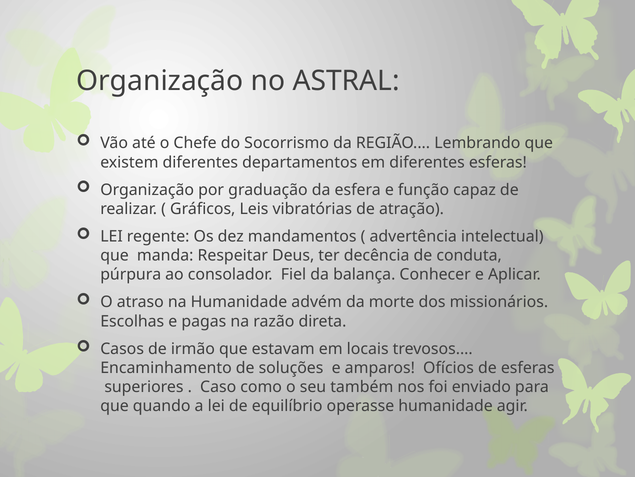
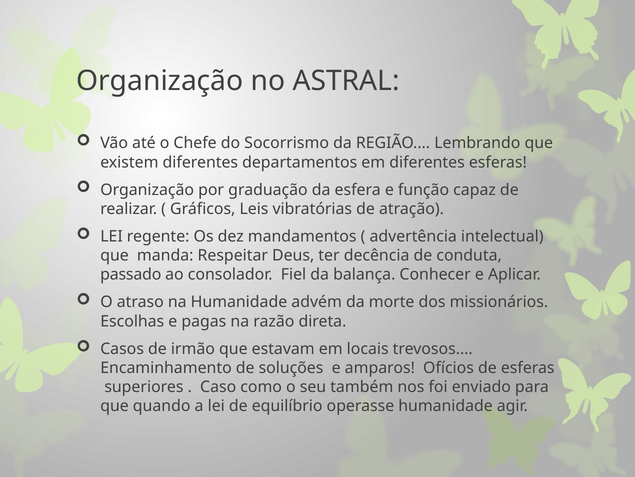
púrpura: púrpura -> passado (131, 274)
